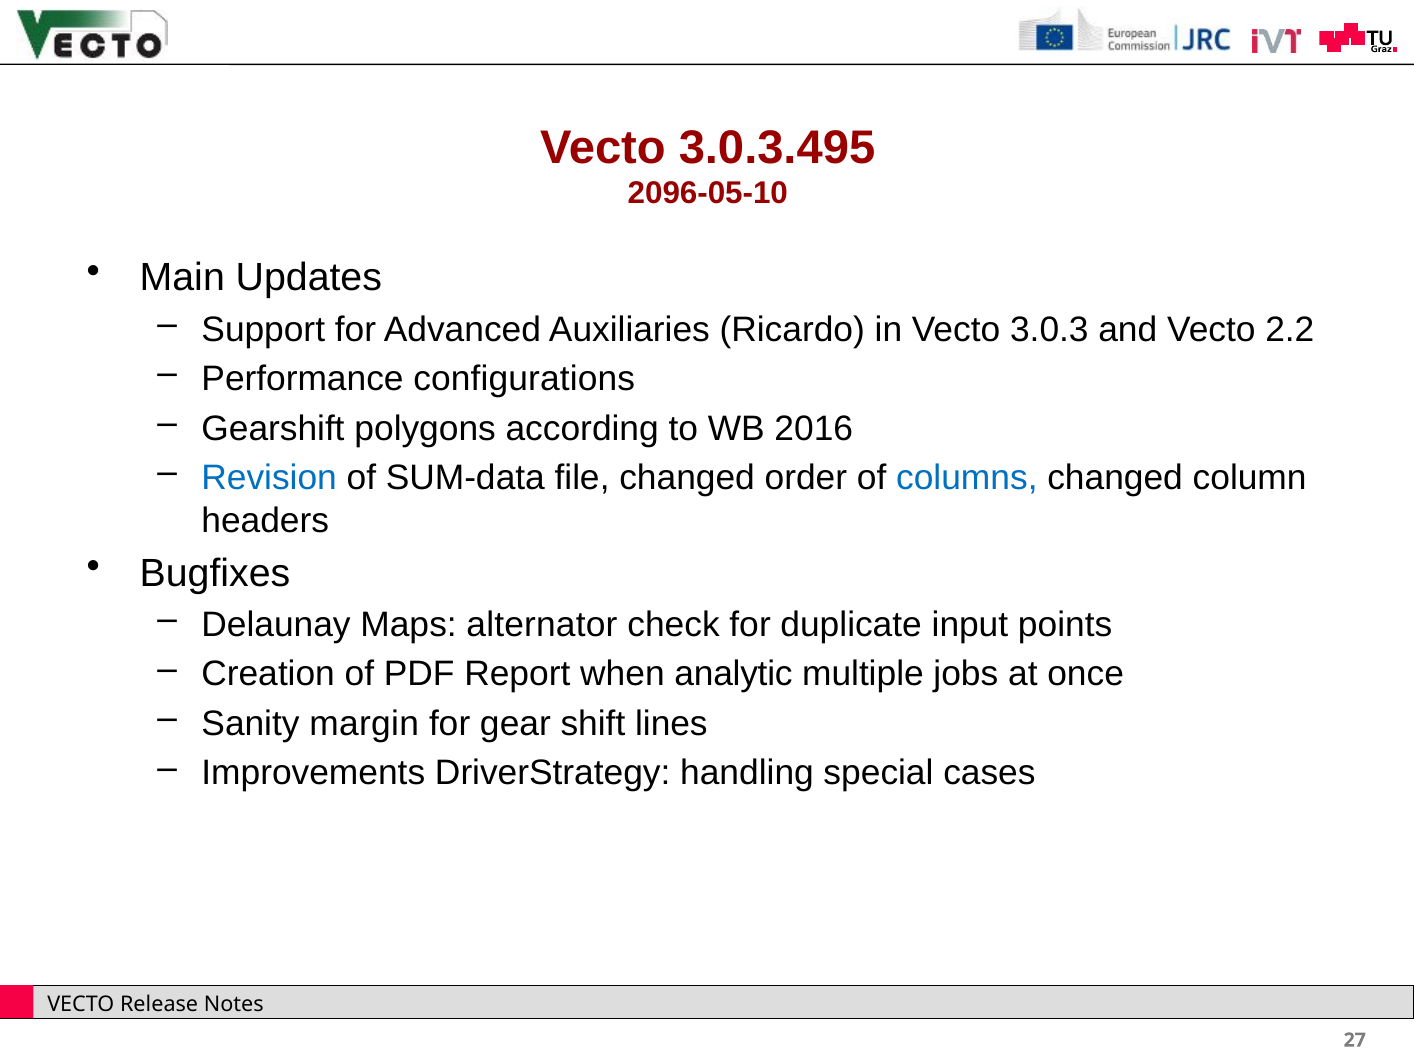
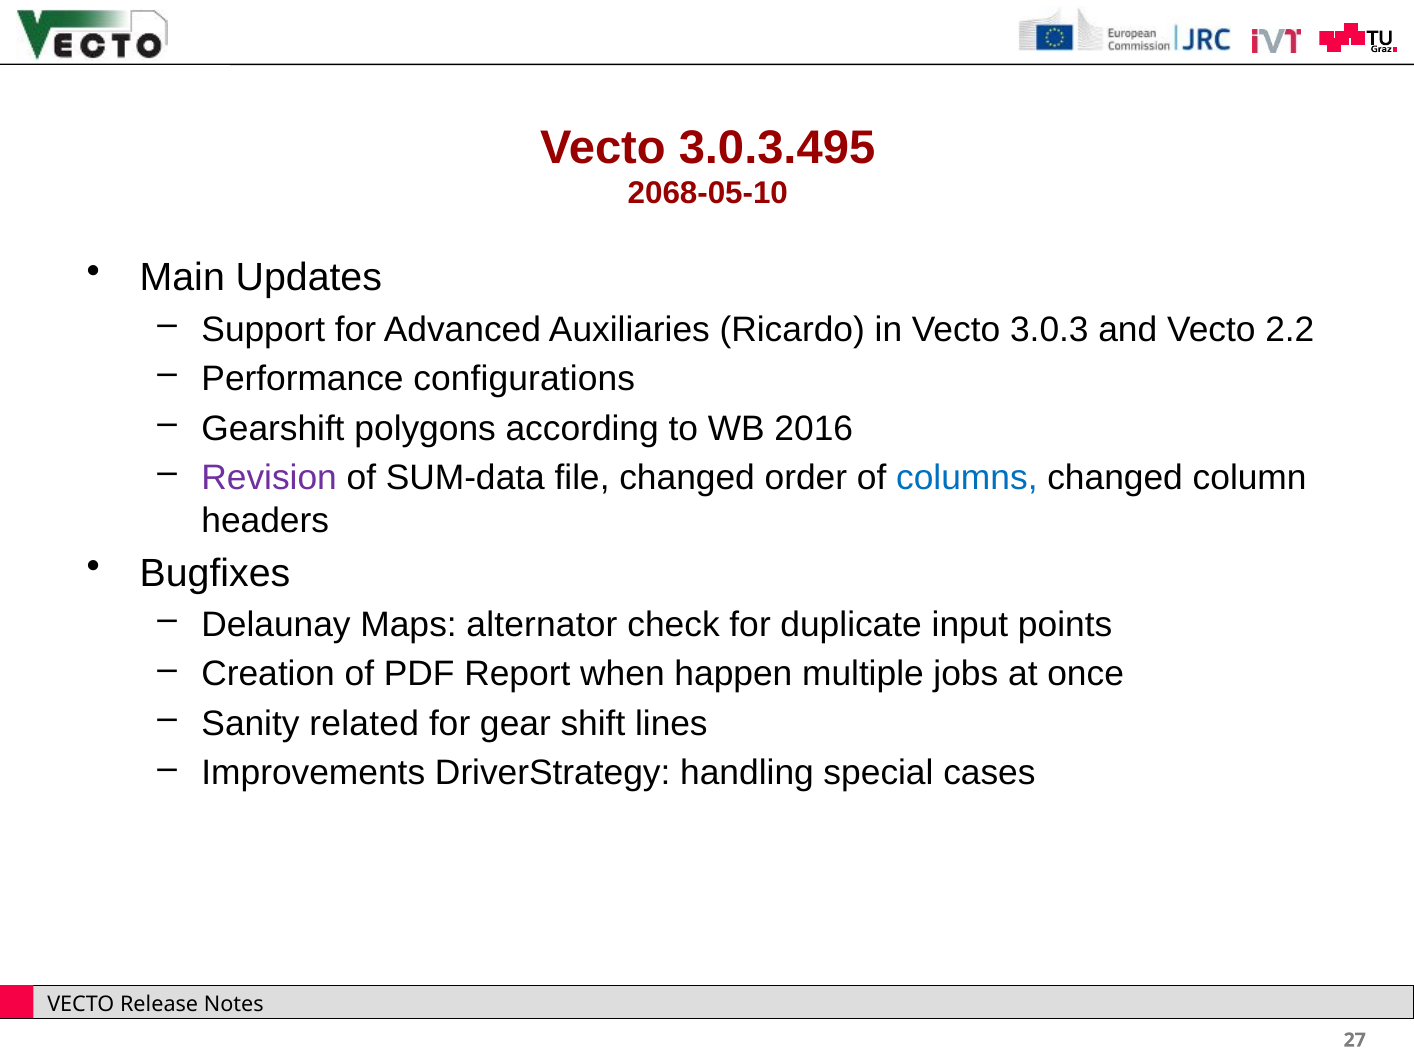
2096-05-10: 2096-05-10 -> 2068-05-10 (708, 194)
Revision colour: blue -> purple (269, 478)
analytic: analytic -> happen (733, 675)
margin: margin -> related (364, 724)
